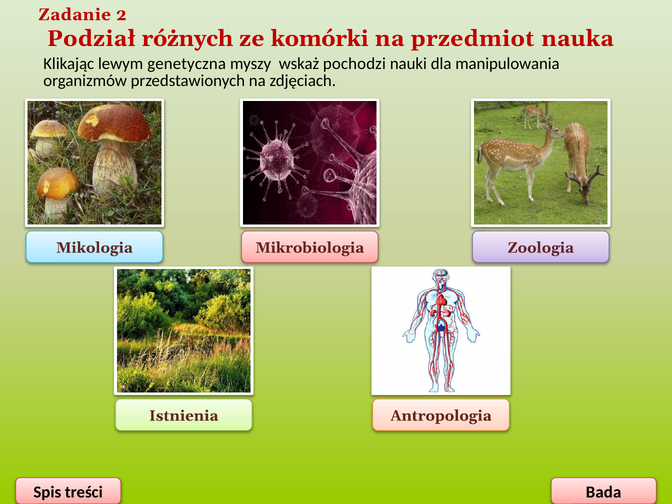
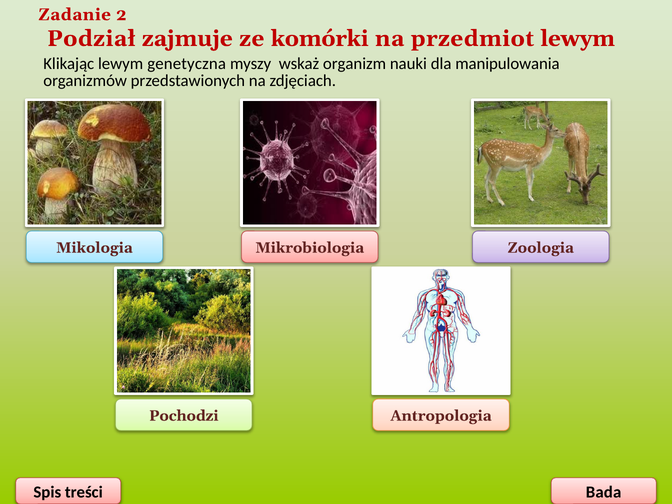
różnych: różnych -> zajmuje (187, 39)
przedmiot nauka: nauka -> lewym (578, 39)
pochodzi: pochodzi -> organizm (355, 64)
Istnienia: Istnienia -> Pochodzi (184, 416)
